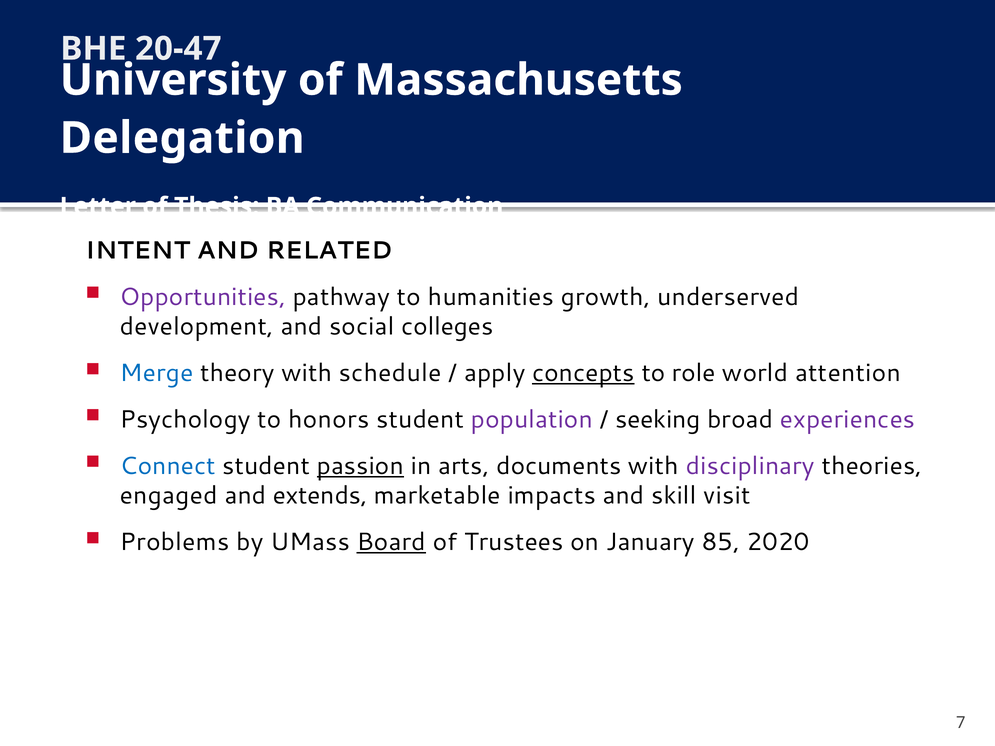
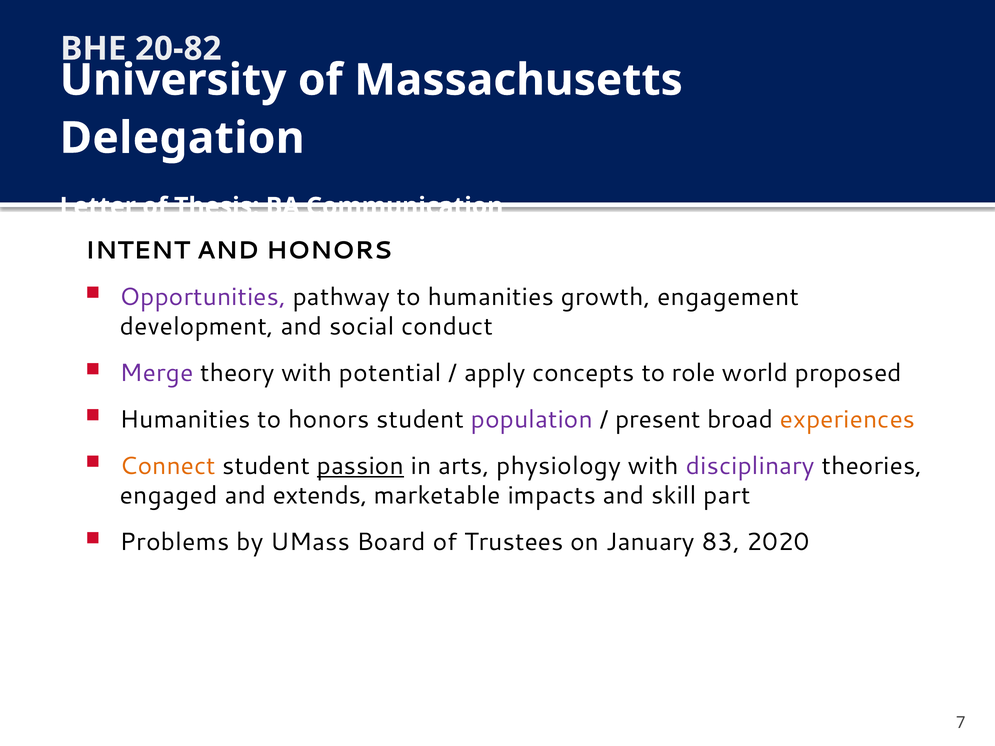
20-47: 20-47 -> 20-82 (178, 49)
AND RELATED: RELATED -> HONORS (329, 250)
underserved: underserved -> engagement (728, 297)
colleges: colleges -> conduct (447, 327)
Merge colour: blue -> purple (157, 373)
schedule: schedule -> potential (390, 373)
concepts underline: present -> none (583, 373)
attention: attention -> proposed (848, 373)
Psychology: Psychology -> Humanities (185, 420)
seeking: seeking -> present (658, 420)
experiences colour: purple -> orange (848, 420)
Connect colour: blue -> orange (168, 466)
documents: documents -> physiology (559, 466)
visit: visit -> part (727, 496)
Board underline: present -> none (391, 542)
85: 85 -> 83 (721, 542)
